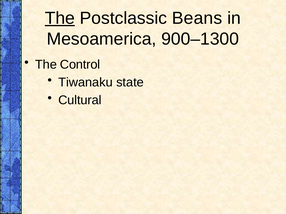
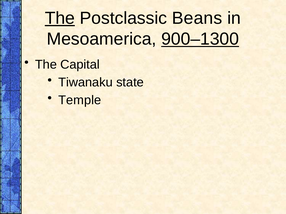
900–1300 underline: none -> present (200, 39)
Control: Control -> Capital (80, 65)
Cultural: Cultural -> Temple (80, 100)
